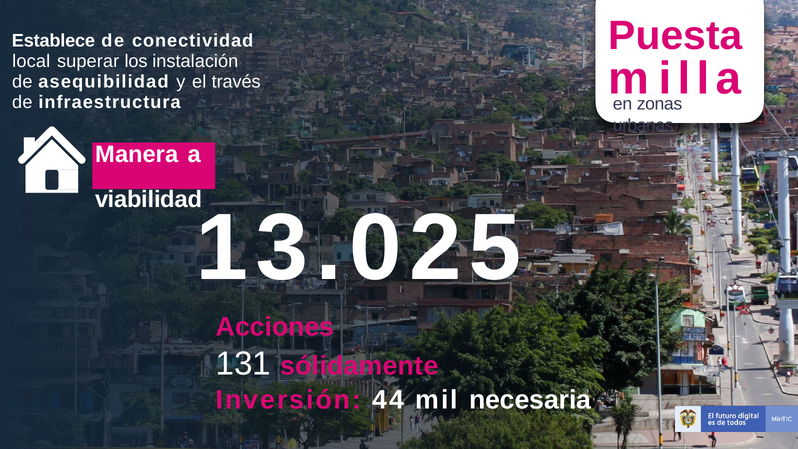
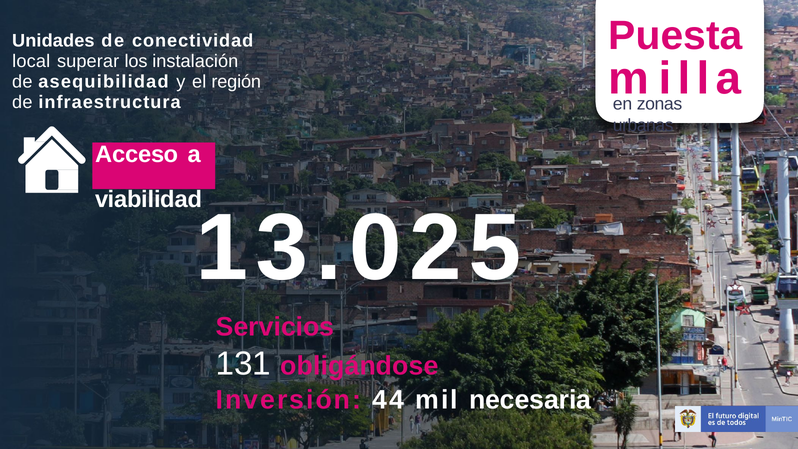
Establece: Establece -> Unidades (53, 41)
través: través -> región (236, 82)
Manera: Manera -> Acceso (137, 155)
Acciones: Acciones -> Servicios (275, 327)
sólidamente: sólidamente -> obligándose (359, 366)
